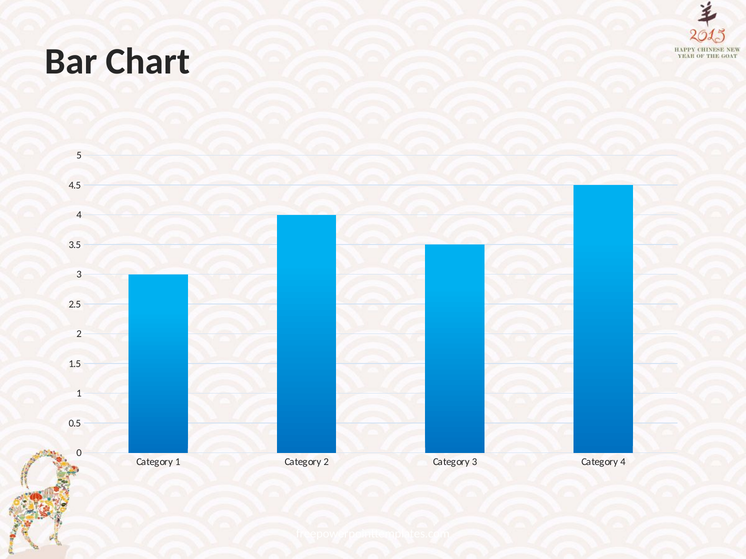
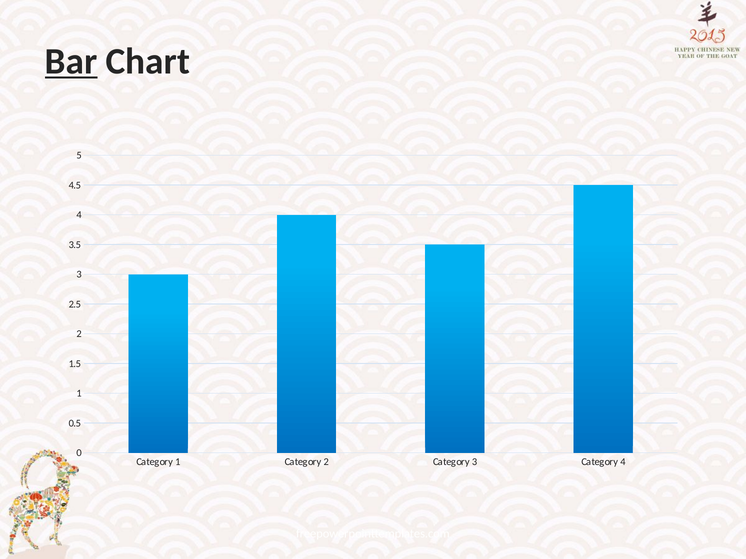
Bar underline: none -> present (71, 62)
